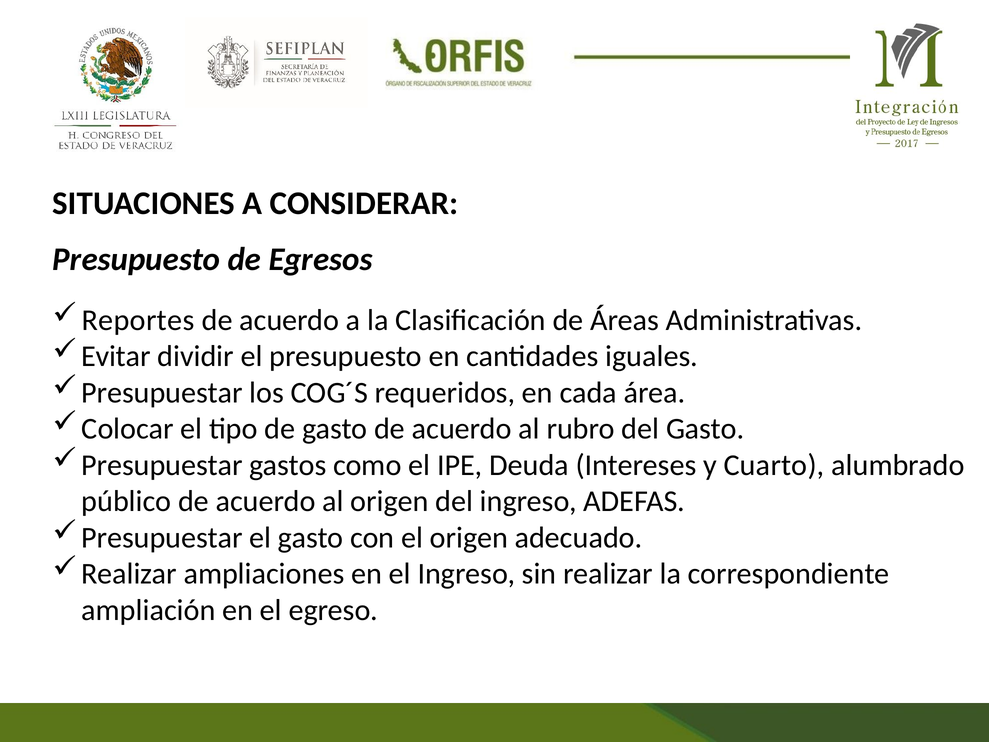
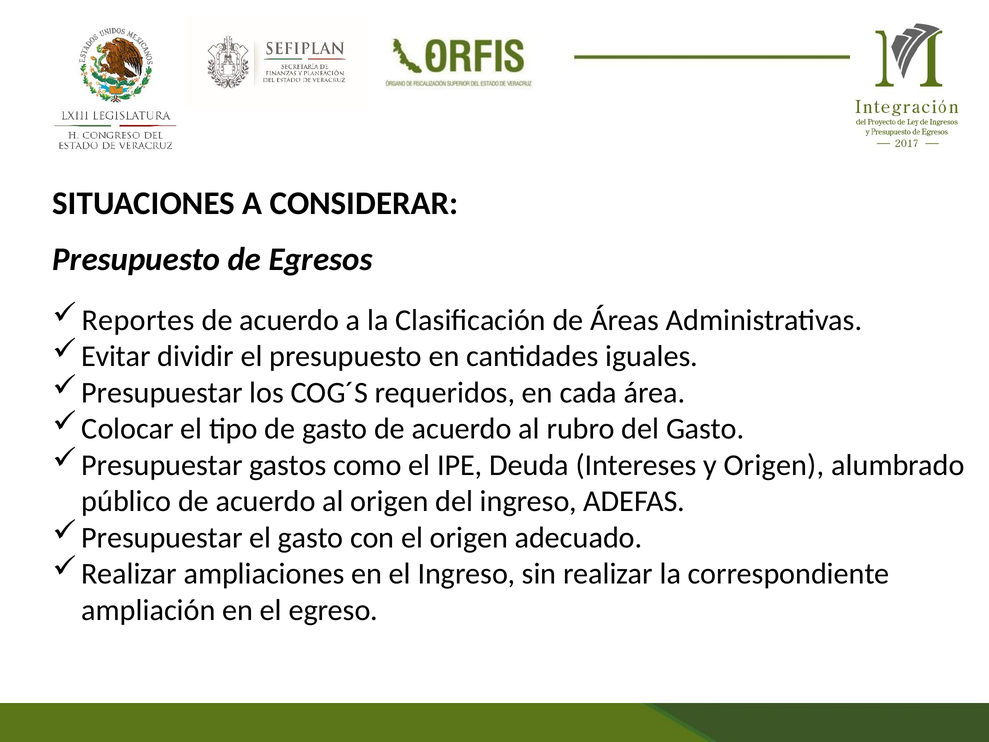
y Cuarto: Cuarto -> Origen (774, 465)
